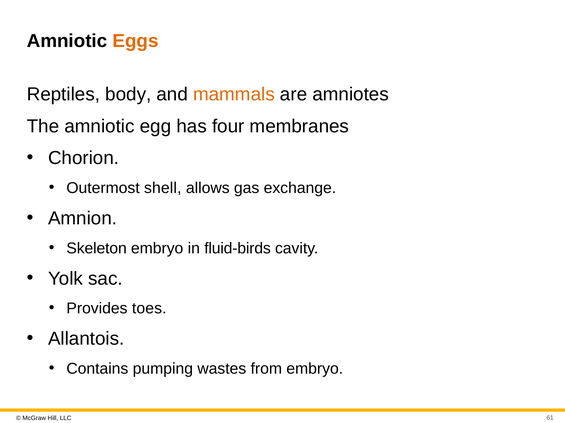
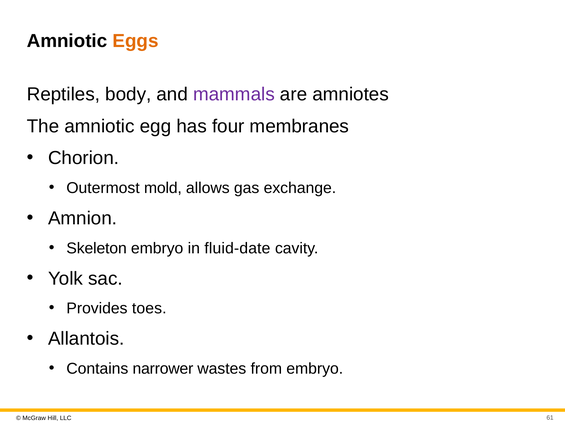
mammals colour: orange -> purple (234, 94)
shell: shell -> mold (163, 188)
fluid-birds: fluid-birds -> fluid-date (237, 249)
pumping: pumping -> narrower (163, 369)
